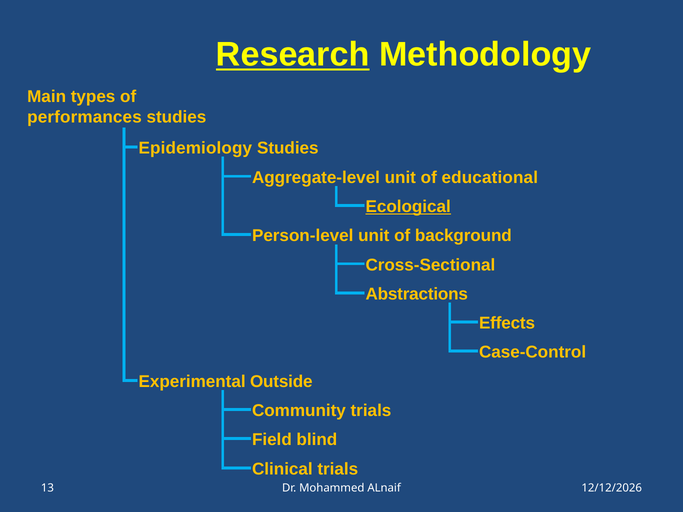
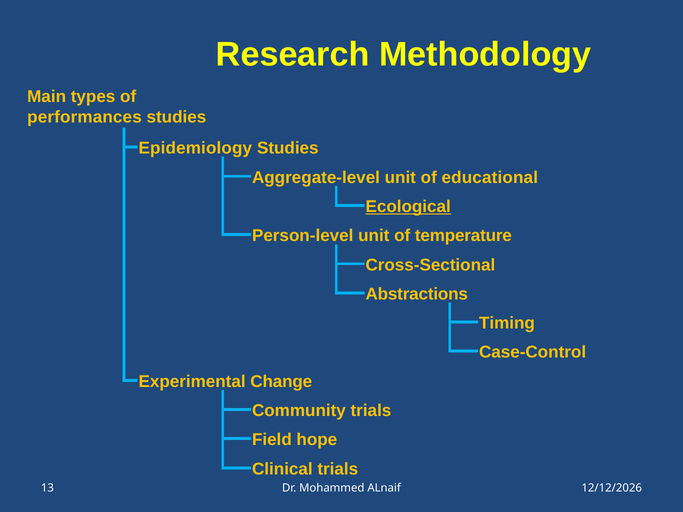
Research underline: present -> none (293, 55)
background: background -> temperature (463, 236)
Effects: Effects -> Timing (507, 323)
Outside: Outside -> Change (281, 382)
blind: blind -> hope (317, 440)
